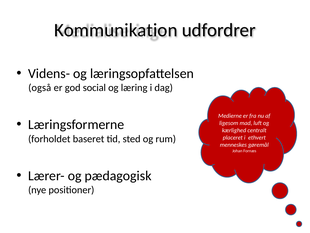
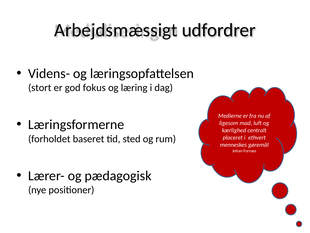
Kommunikation: Kommunikation -> Arbejdsmæssigt (116, 30)
også: også -> stort (40, 88)
social: social -> fokus (94, 88)
